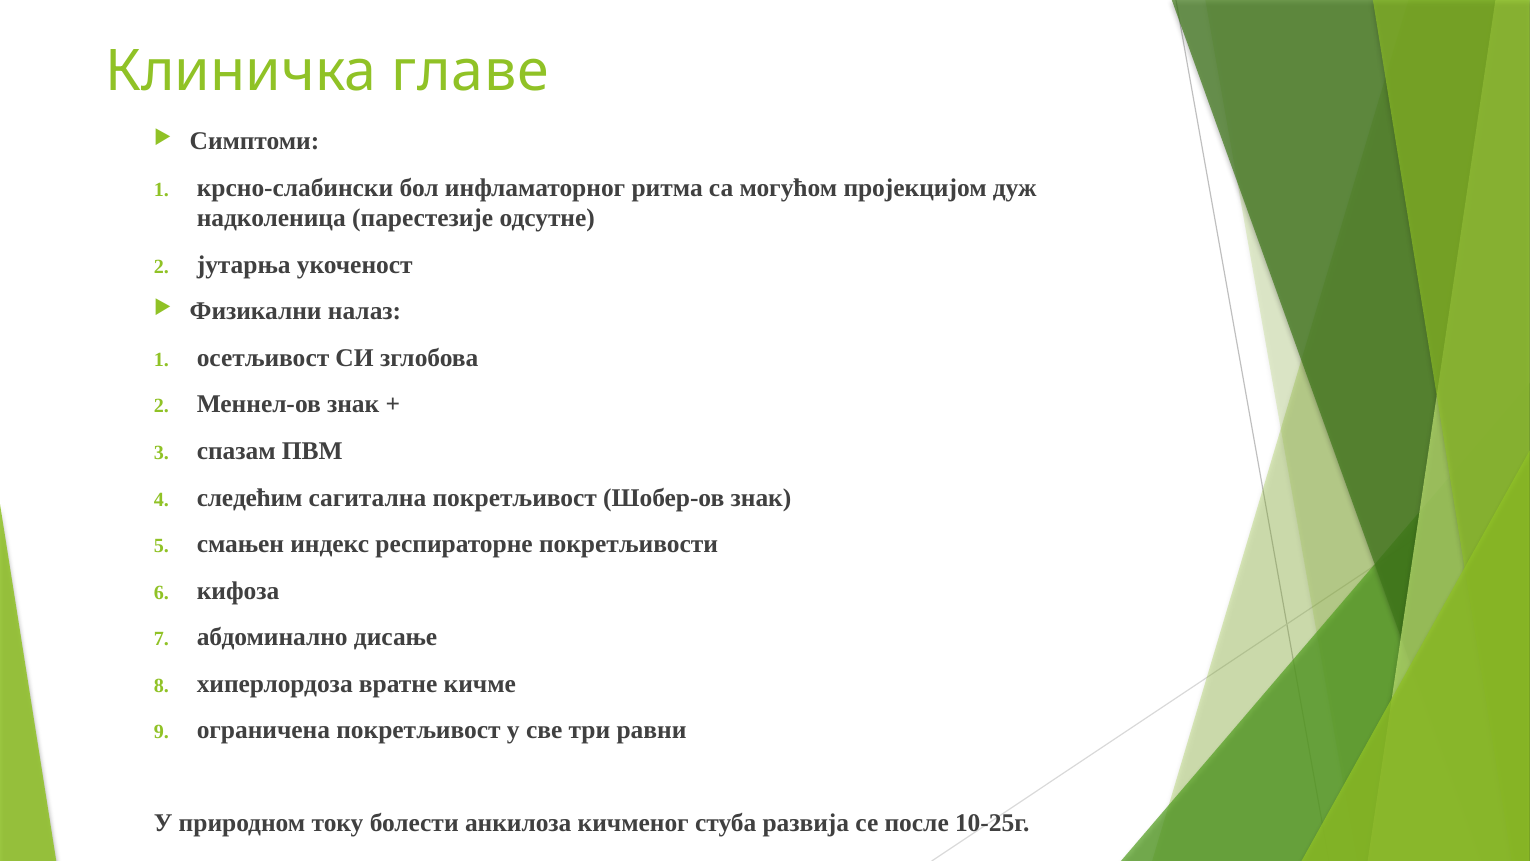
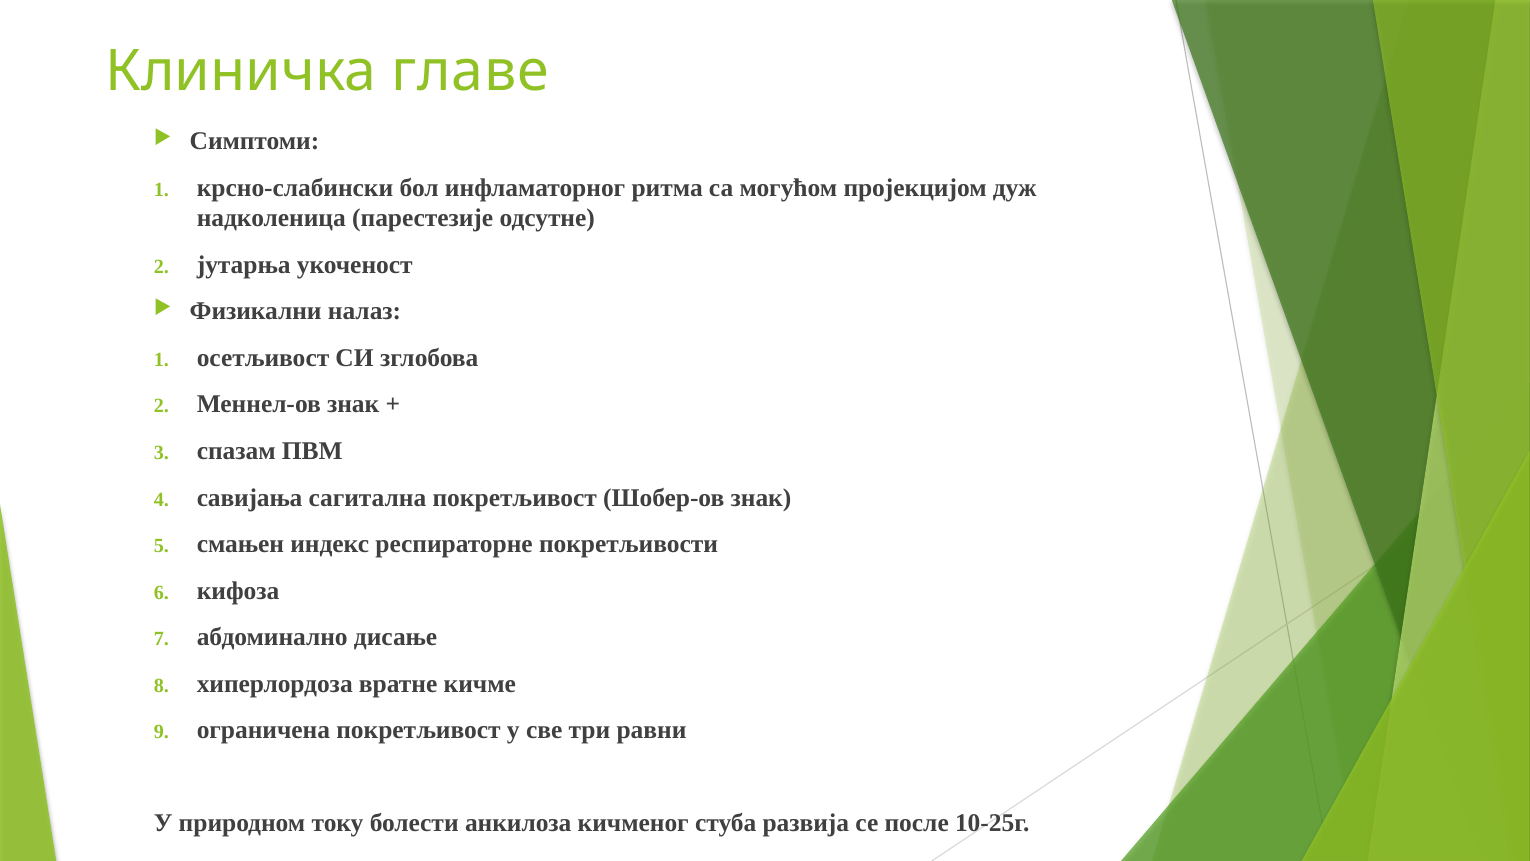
следећим: следећим -> савијања (250, 497)
